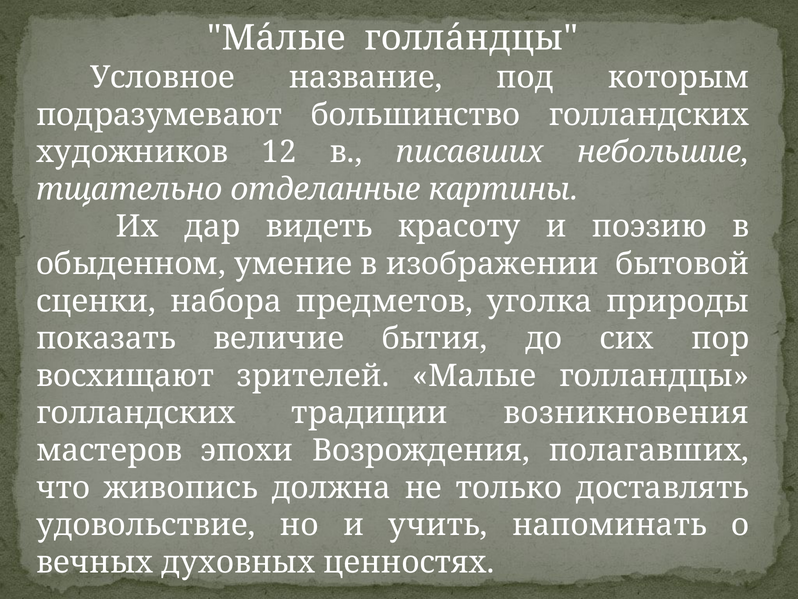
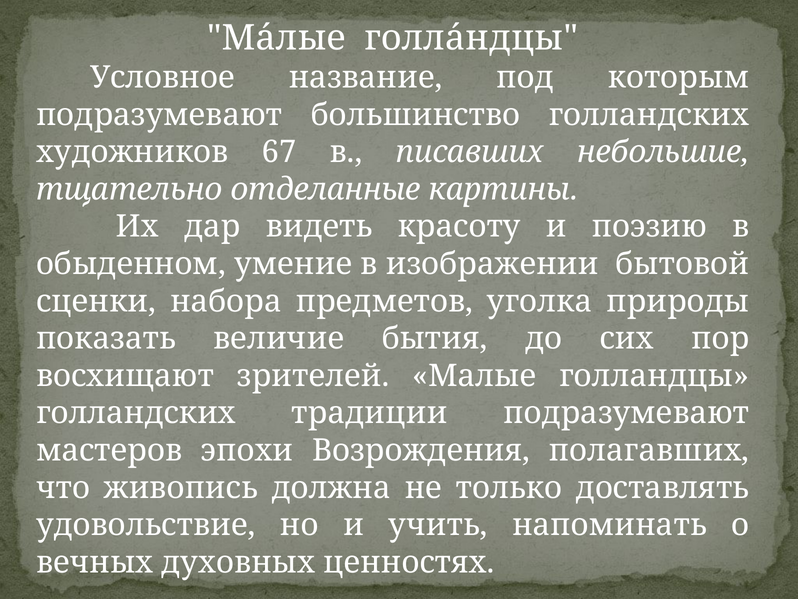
12: 12 -> 67 (279, 152)
традиции возникновения: возникновения -> подразумевают (626, 413)
